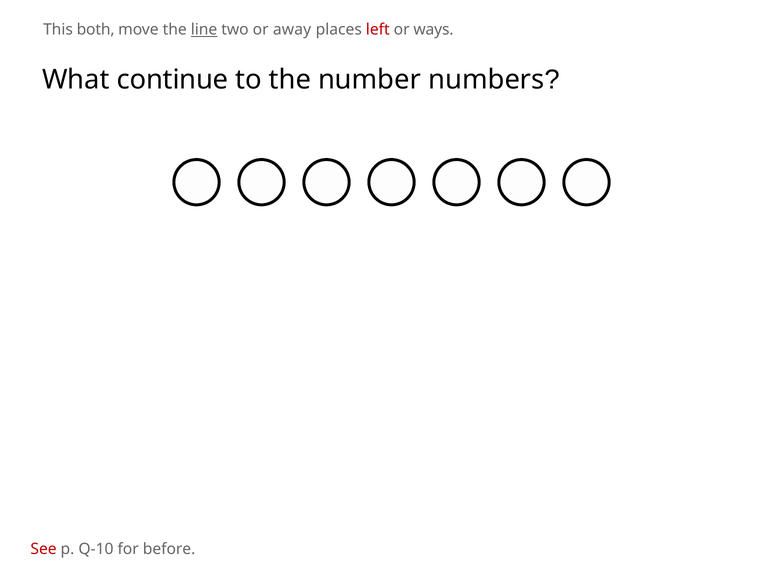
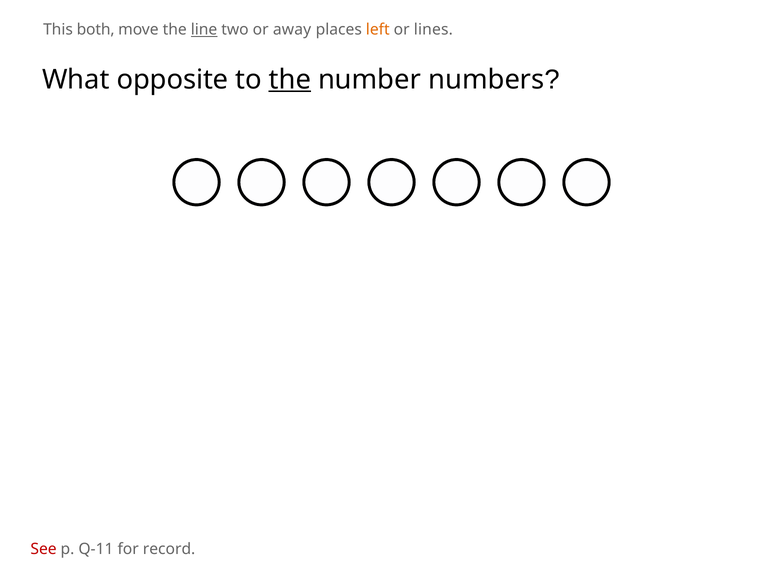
left colour: red -> orange (378, 30)
ways: ways -> lines (433, 30)
continue: continue -> opposite (173, 80)
the underline: none -> present (290, 80)
Q-10: Q-10 -> Q-11 (96, 549)
before: before -> record (169, 549)
